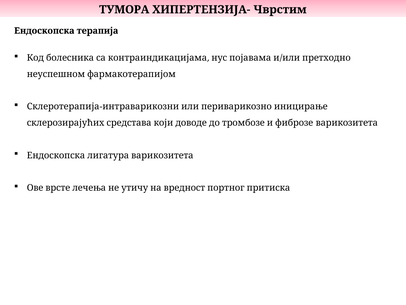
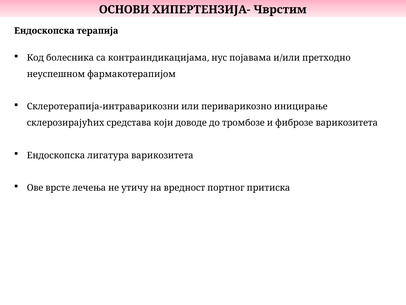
ТУМОРА: ТУМОРА -> ОСНОВИ (124, 10)
